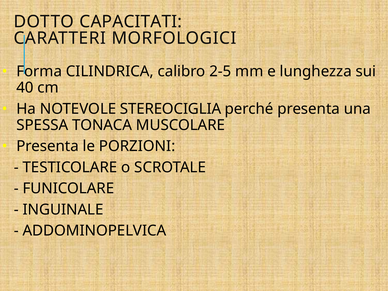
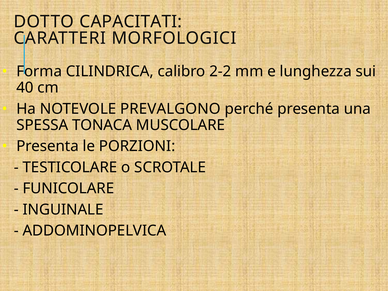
2-5: 2-5 -> 2-2 (220, 71)
STEREOCIGLIA: STEREOCIGLIA -> PREVALGONO (170, 109)
